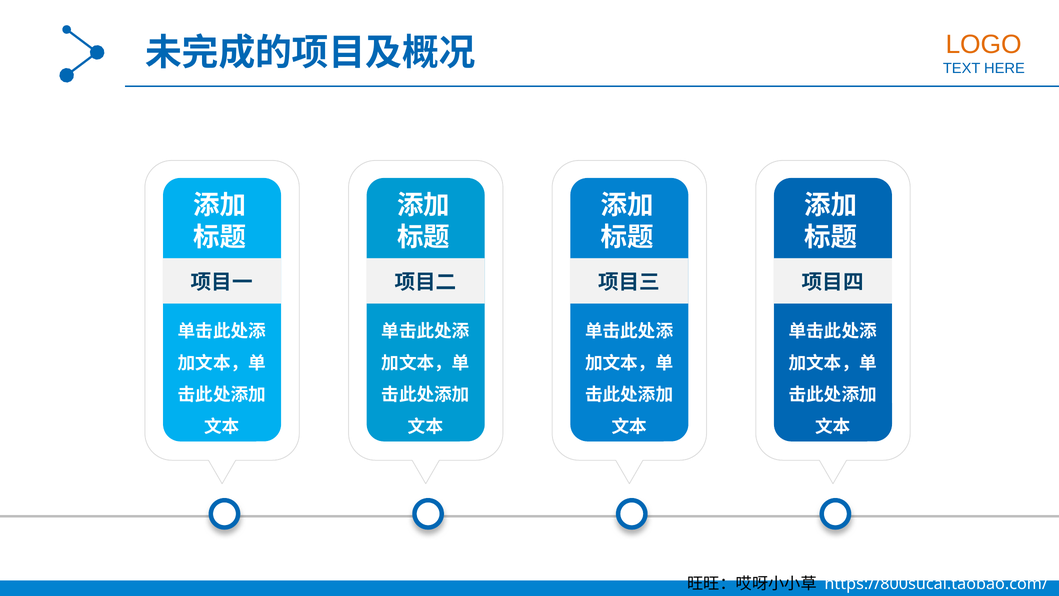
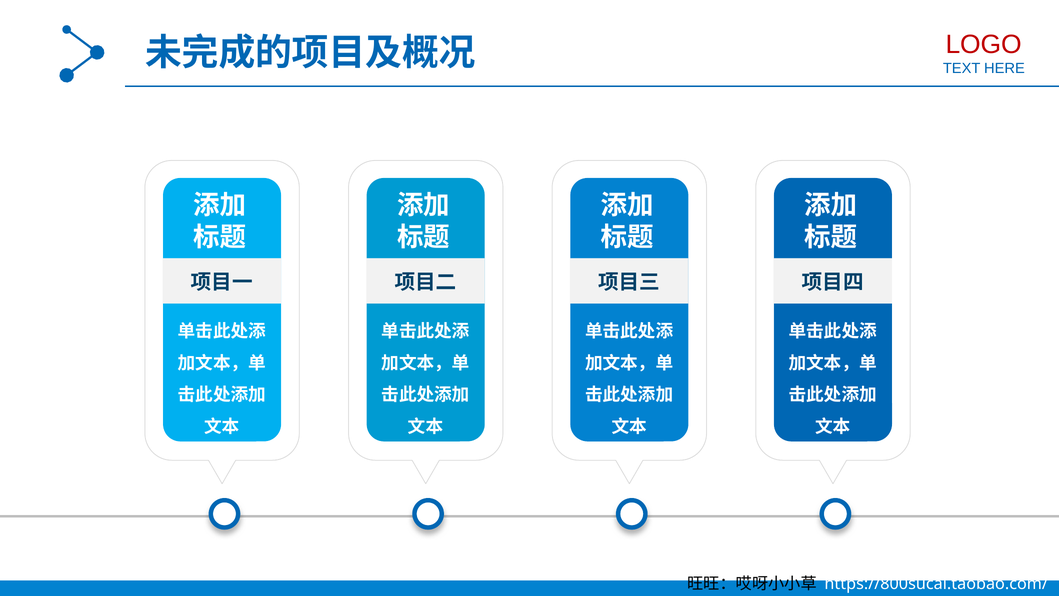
LOGO colour: orange -> red (984, 44)
